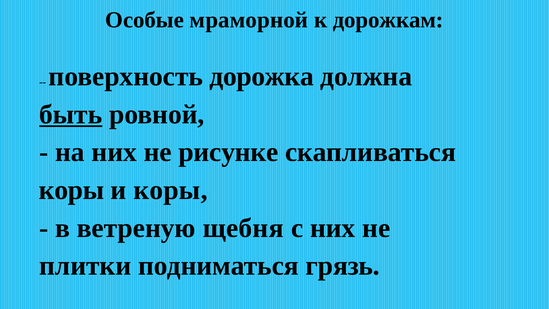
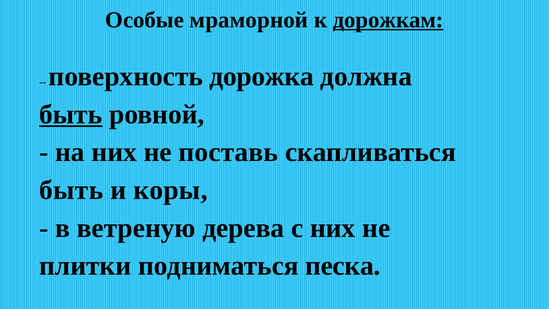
дорожкам underline: none -> present (388, 20)
рисунке: рисунке -> поставь (228, 152)
коры: коры -> быть (71, 190)
щебня: щебня -> дерева (243, 228)
грязь: грязь -> песка (343, 266)
